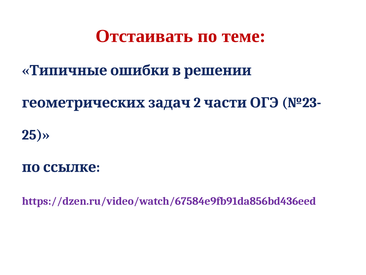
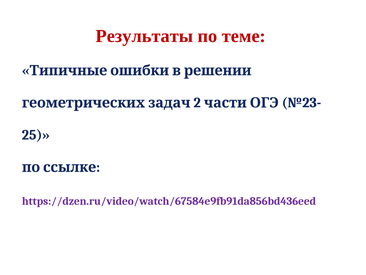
Отстаивать: Отстаивать -> Результаты (144, 36)
